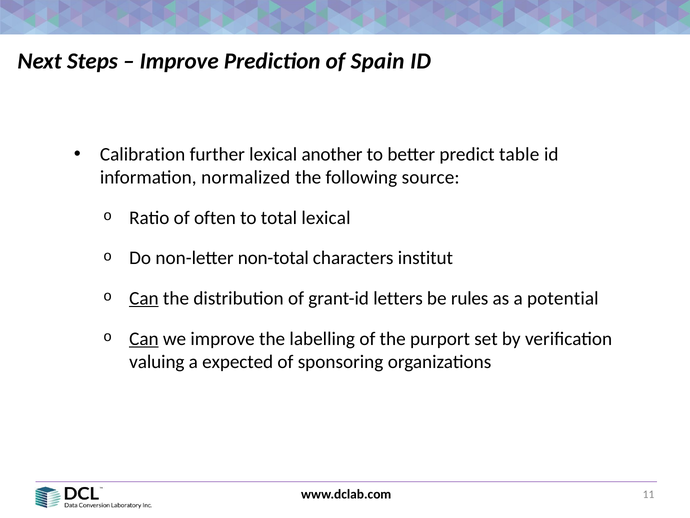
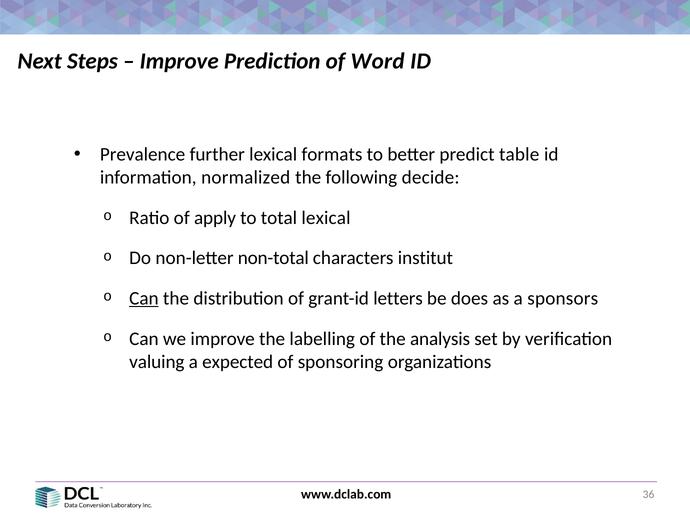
Spain: Spain -> Word (378, 61)
Calibration: Calibration -> Prevalence (143, 154)
another: another -> formats (332, 154)
source: source -> decide (431, 177)
often: often -> apply (215, 218)
rules: rules -> does (470, 298)
potential: potential -> sponsors (563, 298)
Can underline: present -> none (144, 338)
purport: purport -> analysis (440, 338)
11: 11 -> 36 (649, 494)
